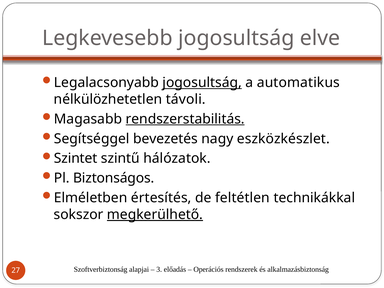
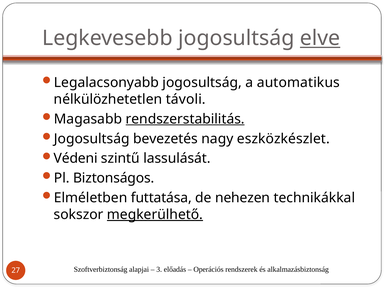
elve underline: none -> present (320, 38)
jogosultság underline: present -> none (202, 83)
Segítséggel: Segítséggel -> Jogosultság (92, 139)
Szintet: Szintet -> Védeni (76, 158)
hálózatok: hálózatok -> lassulását (177, 158)
értesítés: értesítés -> futtatása (161, 198)
feltétlen: feltétlen -> nehezen (243, 198)
